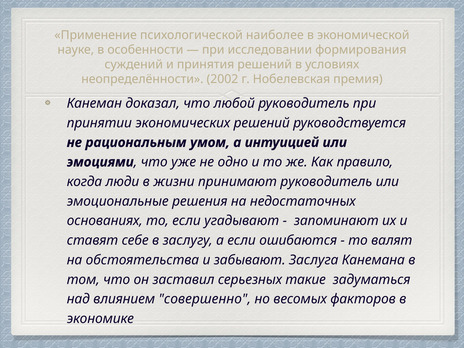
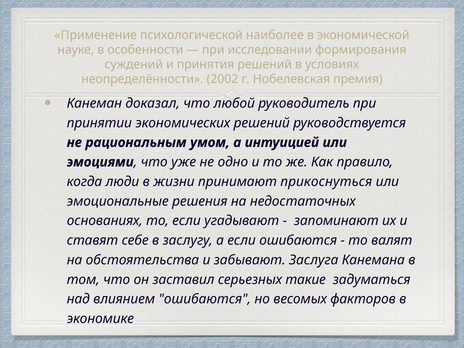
принимают руководитель: руководитель -> прикоснуться (326, 182)
влиянием совершенно: совершенно -> ошибаются (205, 299)
